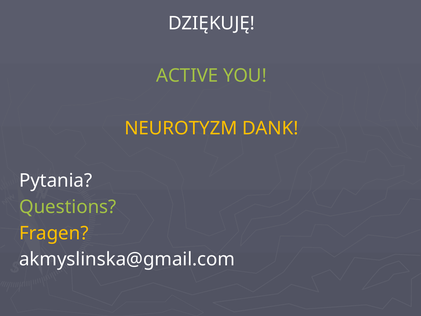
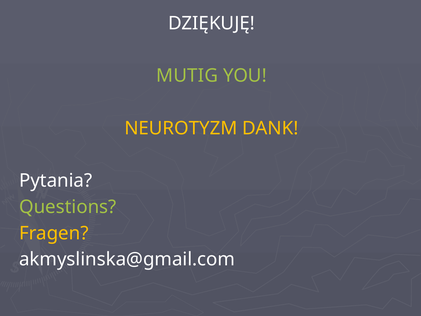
ACTIVE: ACTIVE -> MUTIG (187, 76)
